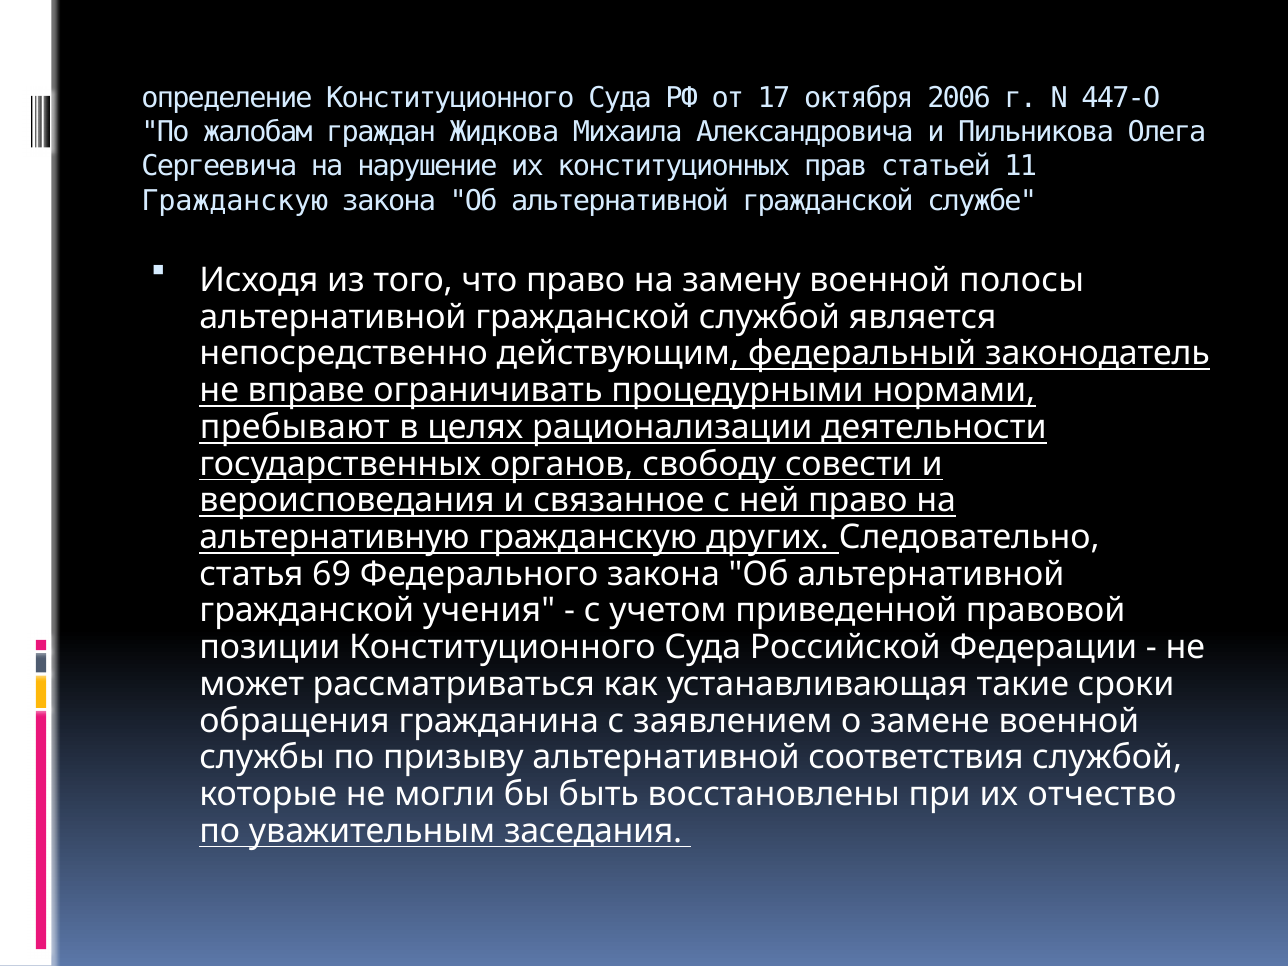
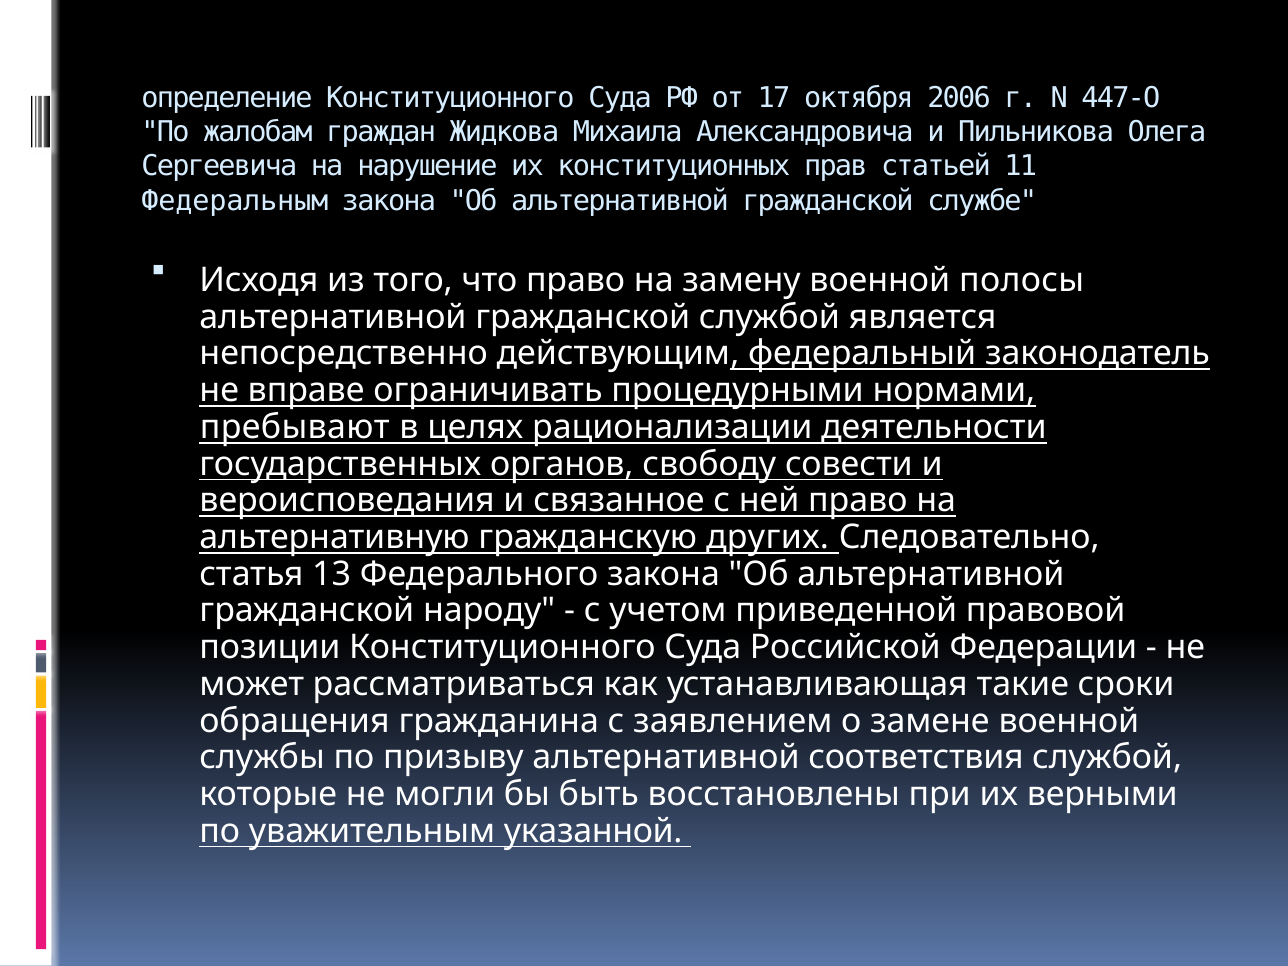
Гражданскую: Гражданскую -> Федеральным (235, 201)
69: 69 -> 13 (332, 574)
учения: учения -> народу (489, 611)
отчество: отчество -> верными (1102, 794)
заседания: заседания -> указанной (593, 831)
